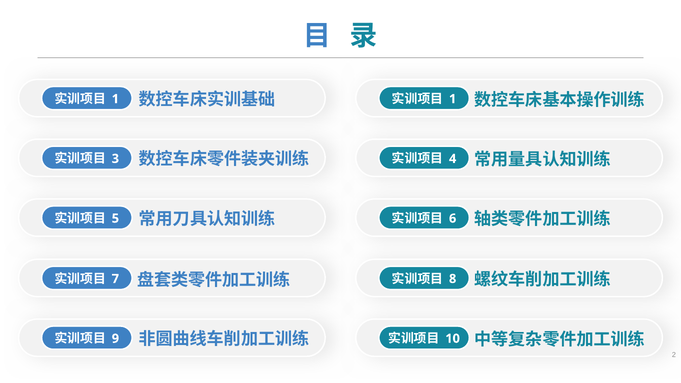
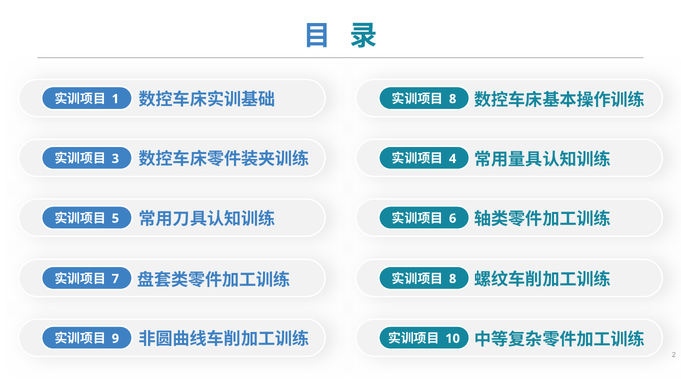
1: 1 -> 8 (453, 99)
